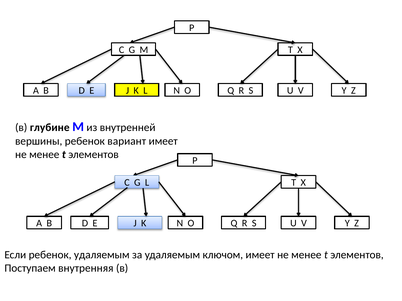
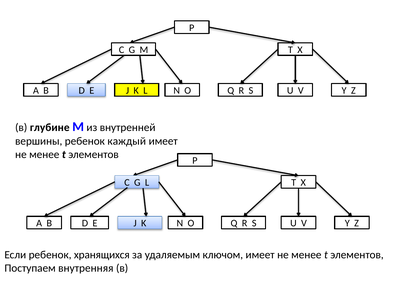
вариант: вариант -> каждый (127, 141)
ребенок удаляемым: удаляемым -> хранящихся (102, 255)
